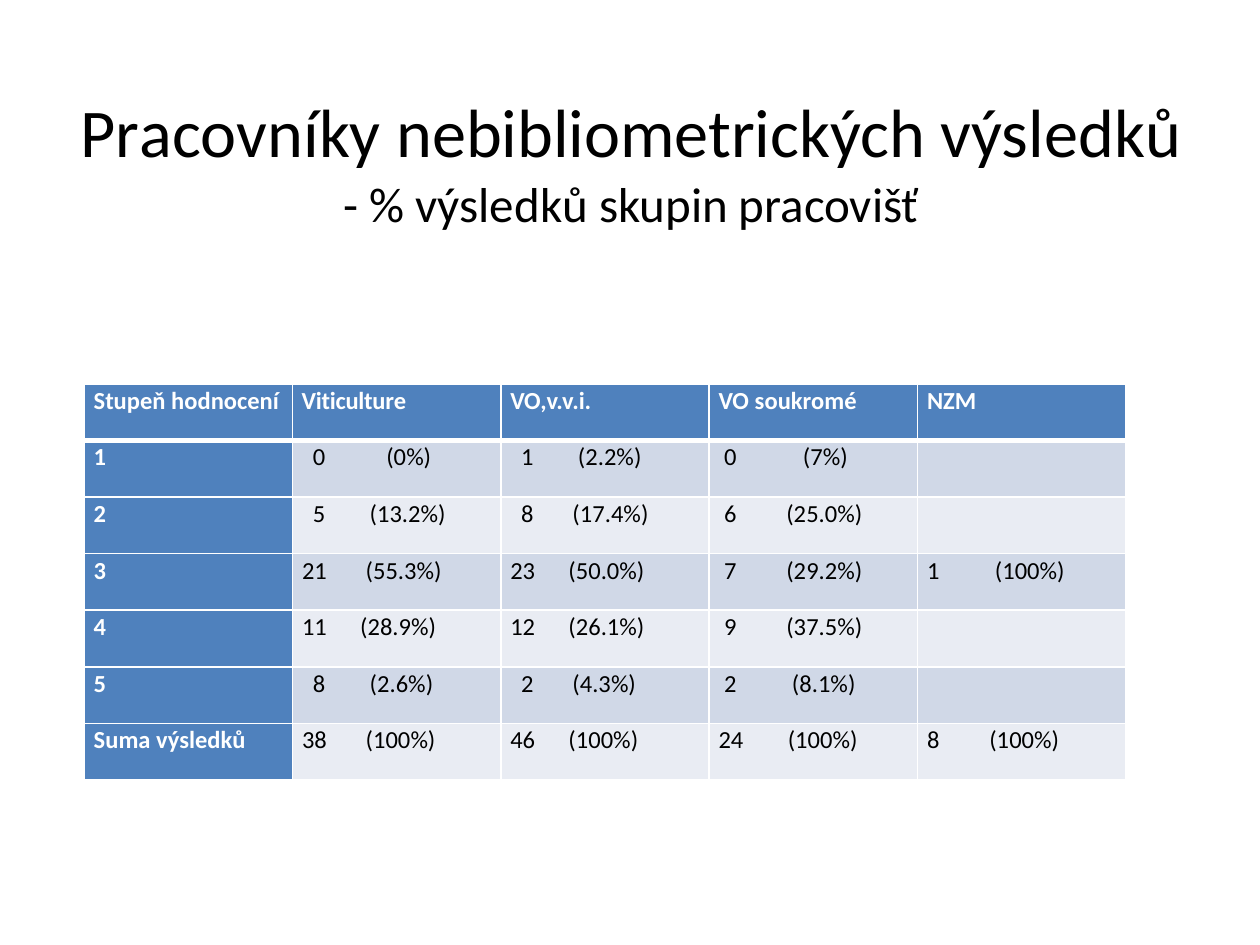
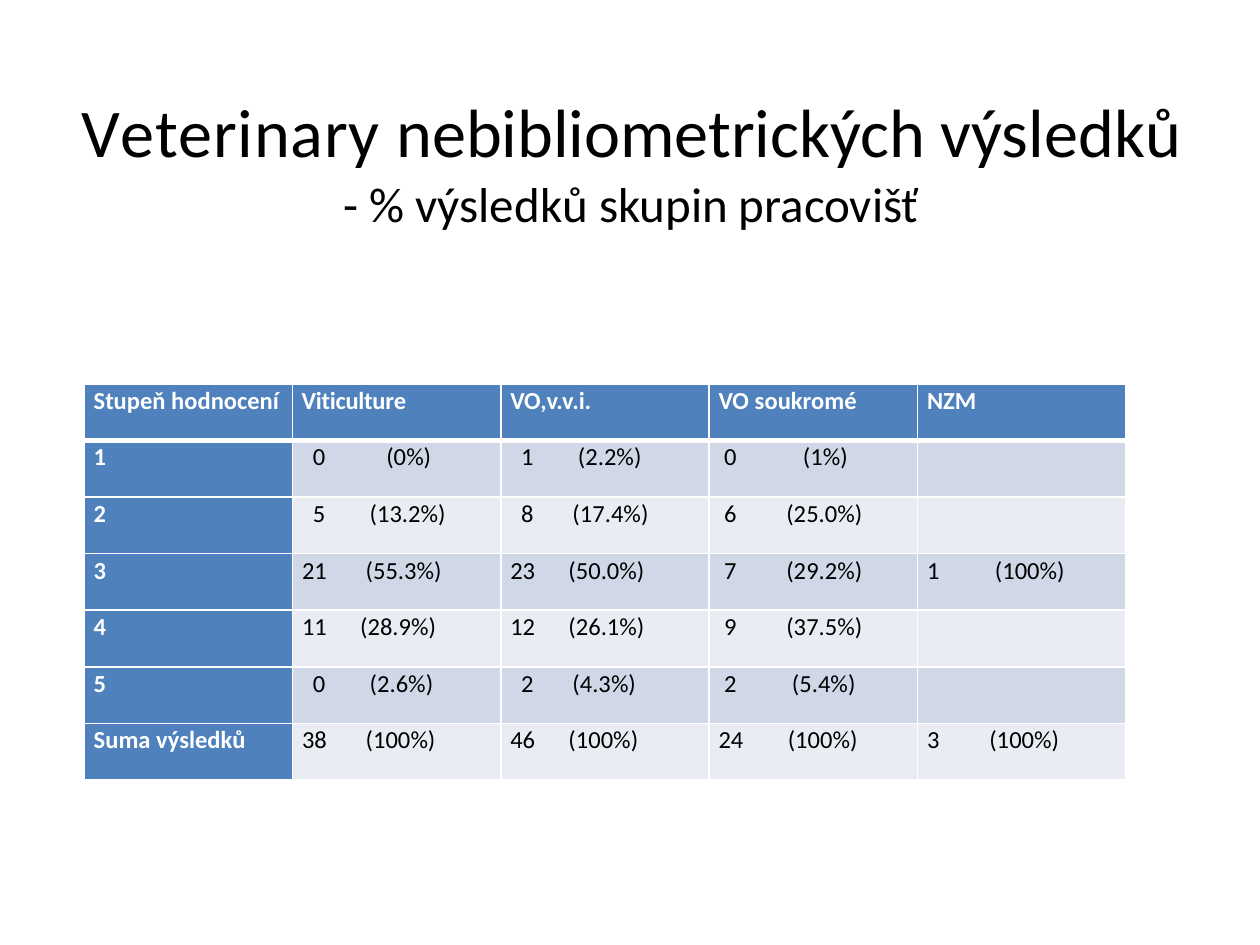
Pracovníky: Pracovníky -> Veterinary (230, 135)
7%: 7% -> 1% (825, 458)
5 8: 8 -> 0 (319, 684)
8.1%: 8.1% -> 5.4% (824, 684)
100% 8: 8 -> 3 (933, 741)
